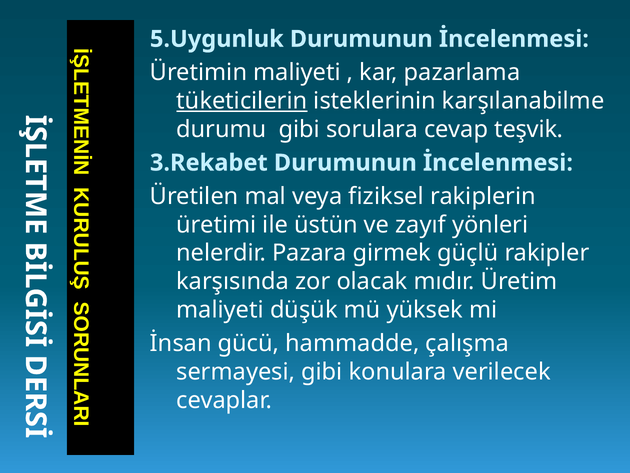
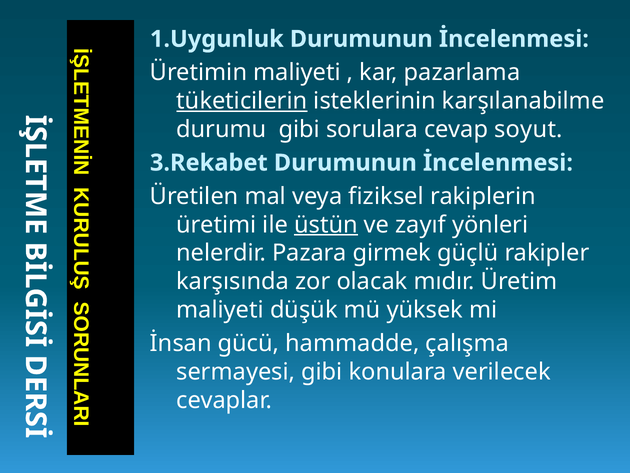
5.Uygunluk: 5.Uygunluk -> 1.Uygunluk (217, 39)
teşvik: teşvik -> soyut (529, 129)
üstün underline: none -> present (326, 224)
